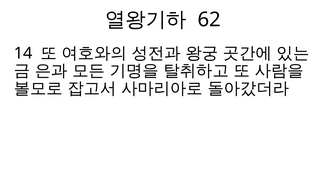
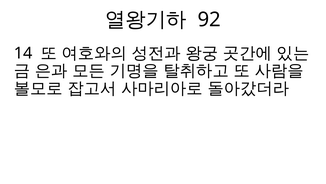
62: 62 -> 92 (209, 20)
